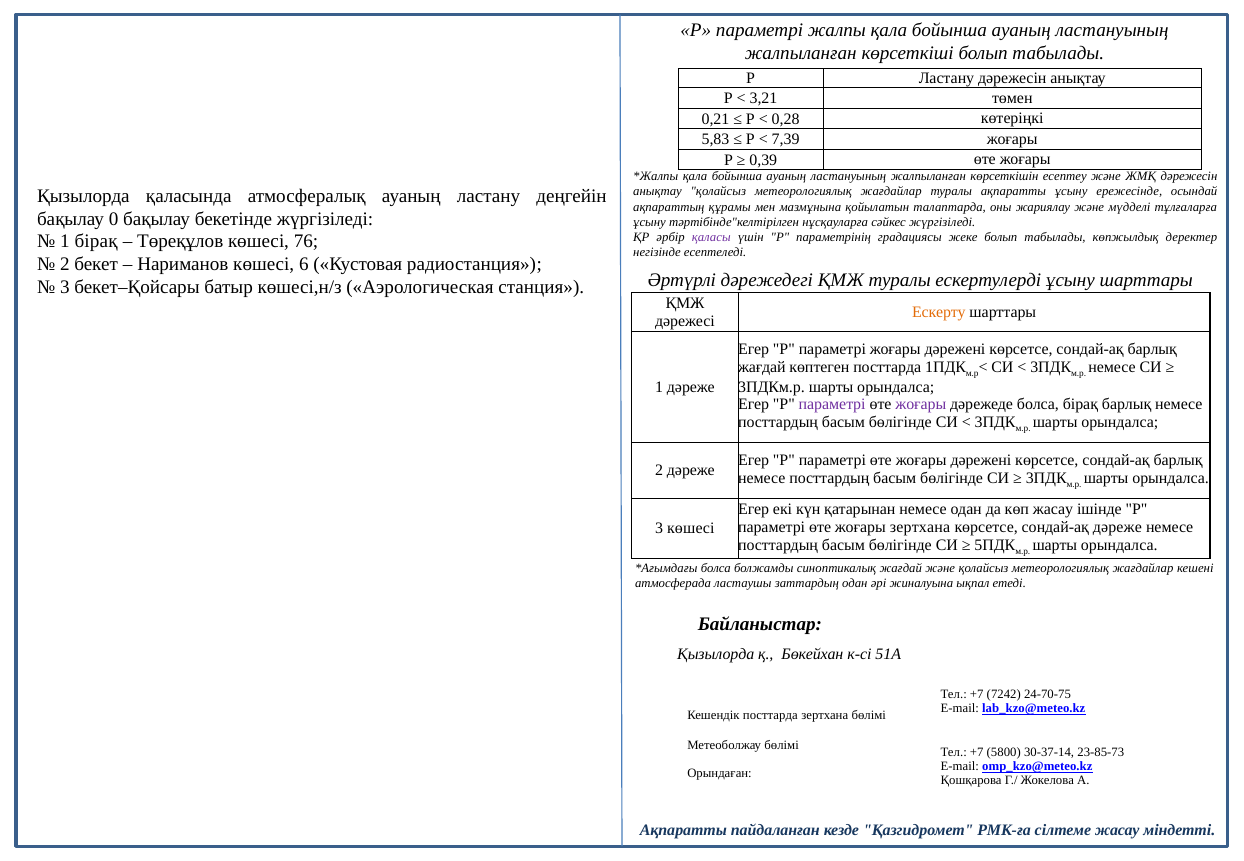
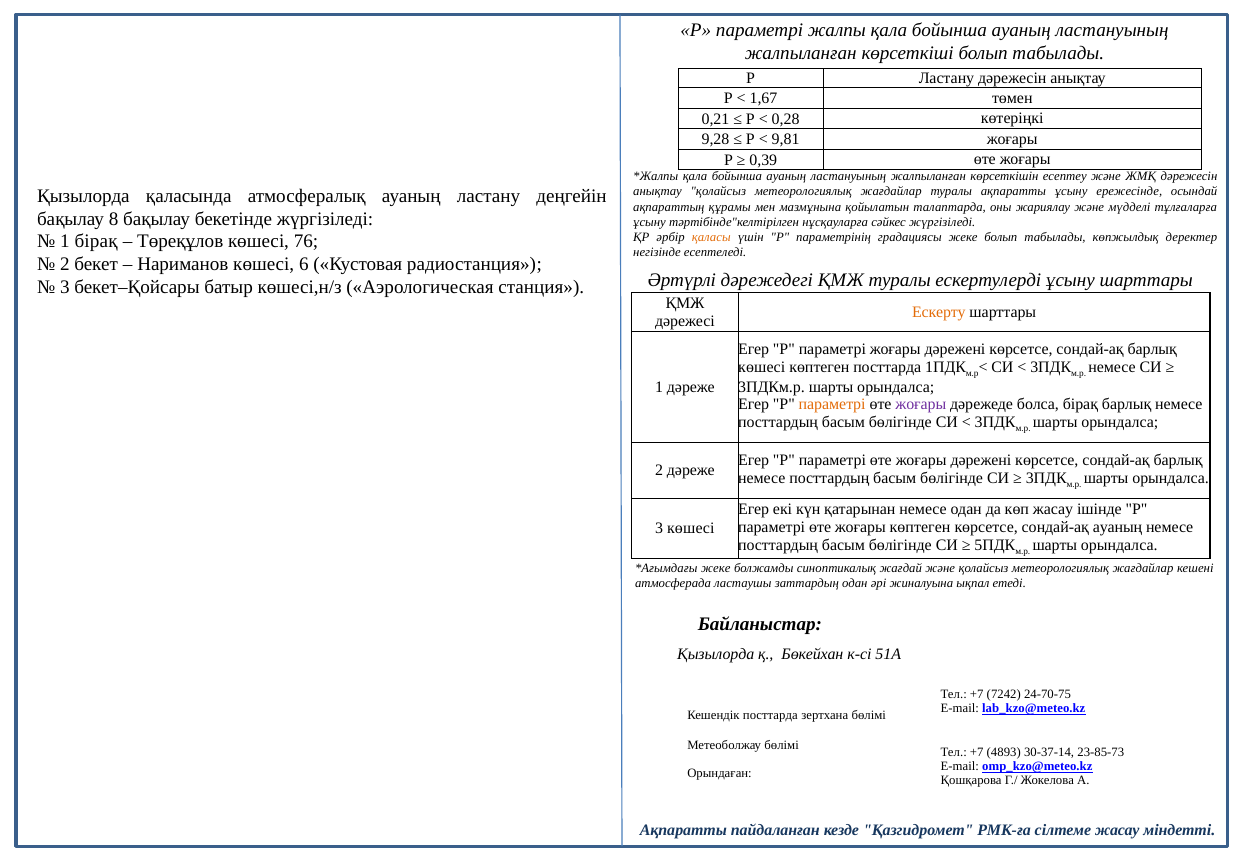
3,21: 3,21 -> 1,67 (763, 99)
5,83: 5,83 -> 9,28 (716, 140)
7,39: 7,39 -> 9,81 (786, 140)
0: 0 -> 8 (114, 219)
қаласы colour: purple -> orange (711, 237)
жағдай: жағдай -> көшесі (762, 367)
параметрі colour: purple -> orange (832, 405)
жоғары зертхана: зертхана -> көптеген (920, 527)
сондай-ақ дәреже: дәреже -> ауаның (1118, 527)
болса: болса -> жеке (716, 568)
5800: 5800 -> 4893 (1004, 753)
